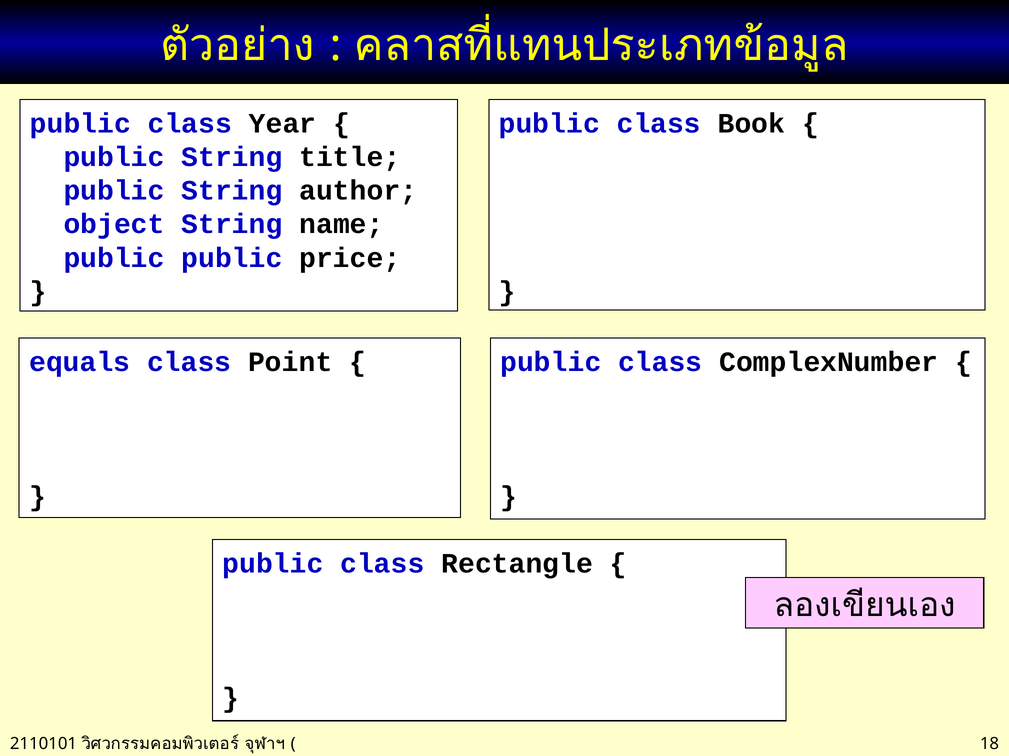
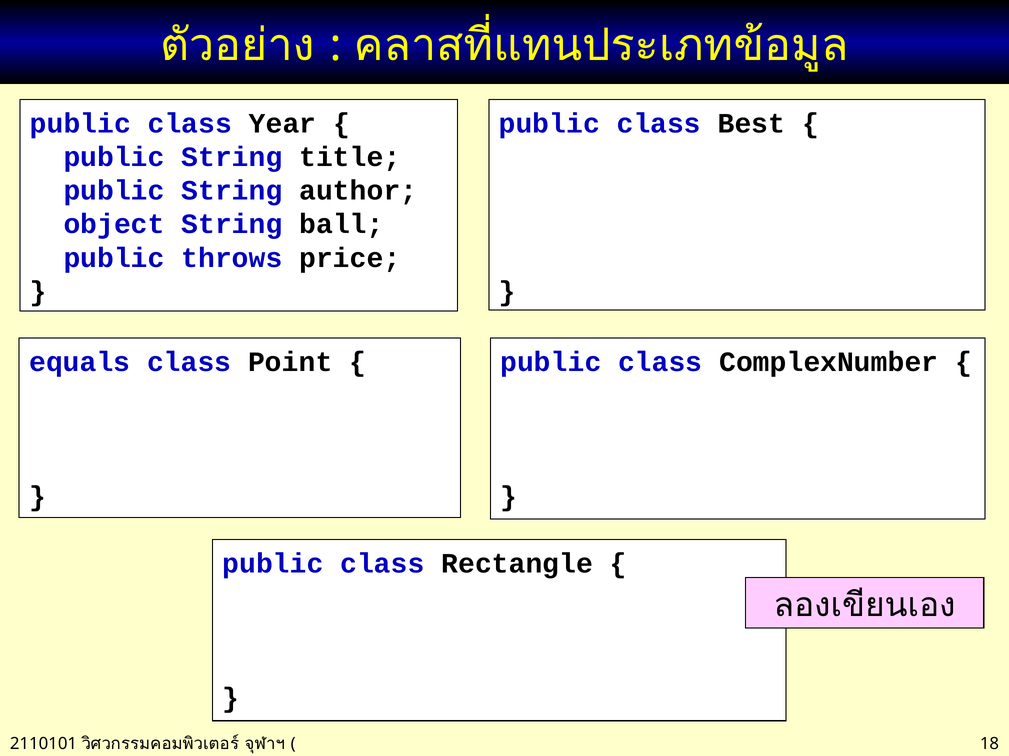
Book: Book -> Best (751, 123)
name: name -> ball (341, 224)
public public: public -> throws (232, 258)
